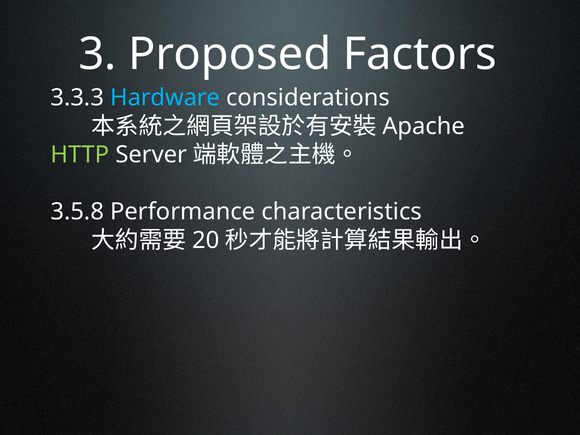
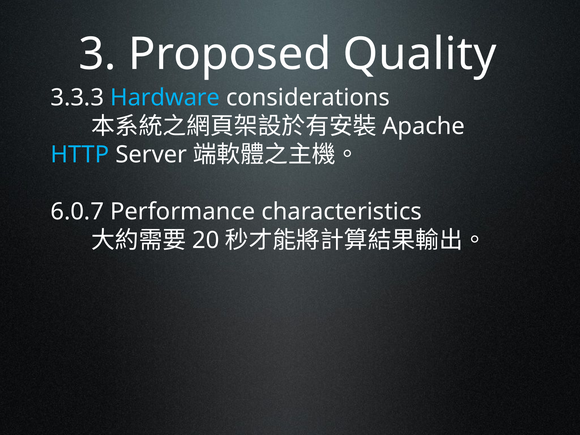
Factors: Factors -> Quality (420, 54)
HTTP colour: light green -> light blue (80, 155)
3.5.8: 3.5.8 -> 6.0.7 (77, 212)
